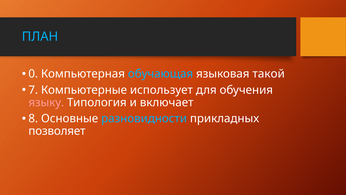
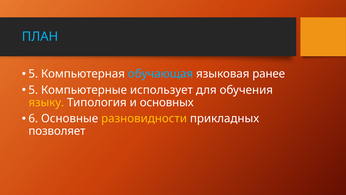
0: 0 -> 5 (33, 74)
такой: такой -> ранее (269, 74)
7: 7 -> 5 (33, 90)
языку colour: pink -> yellow (46, 102)
включает: включает -> основных (167, 102)
8: 8 -> 6 (33, 118)
разновидности colour: light blue -> yellow (144, 118)
